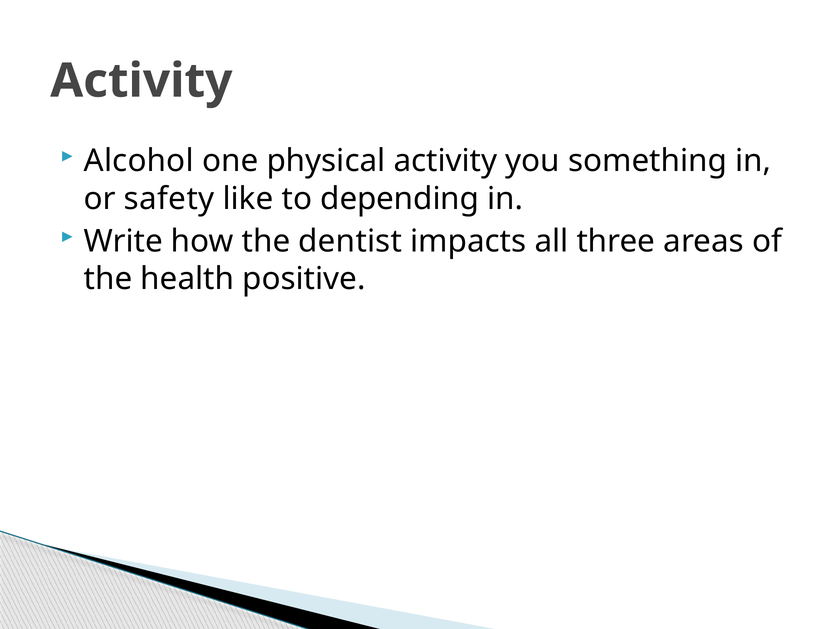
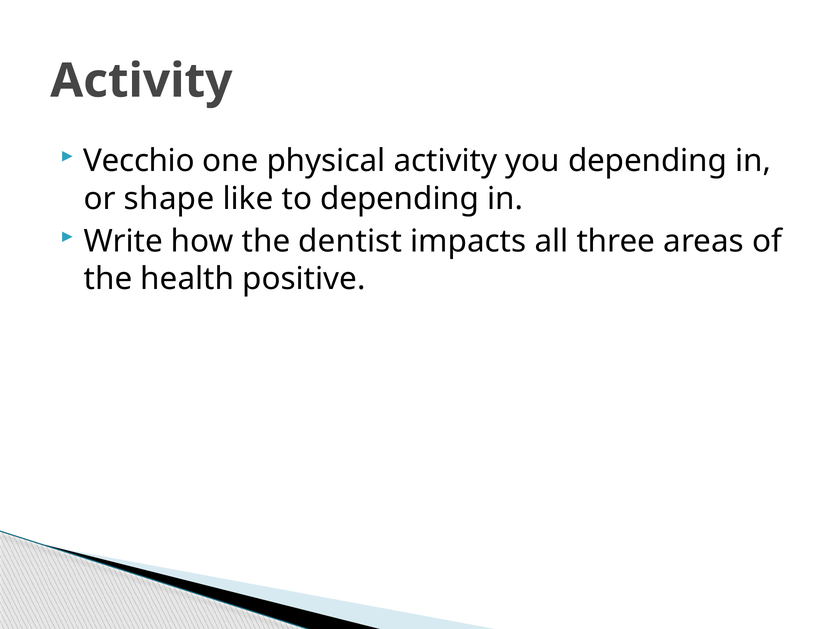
Alcohol: Alcohol -> Vecchio (139, 161)
you something: something -> depending (648, 161)
safety: safety -> shape (169, 199)
